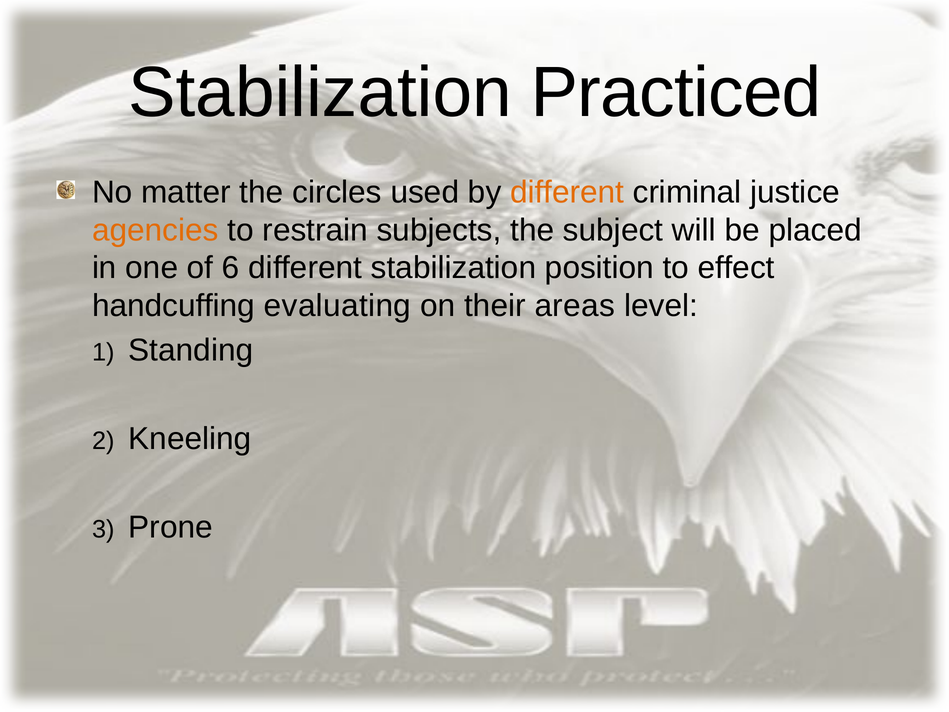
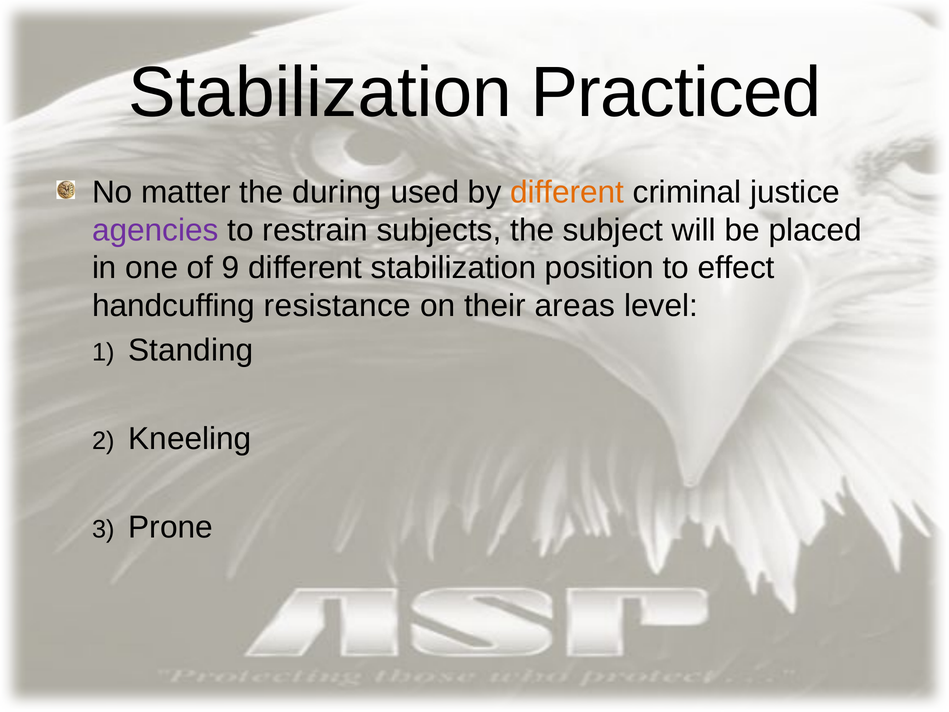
circles: circles -> during (337, 192)
agencies colour: orange -> purple (155, 230)
6: 6 -> 9 (231, 268)
evaluating: evaluating -> resistance (337, 306)
